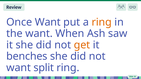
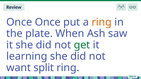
Once Want: Want -> Once (48, 22)
the want: want -> plate (39, 34)
get colour: orange -> green (82, 45)
benches: benches -> learning (27, 56)
